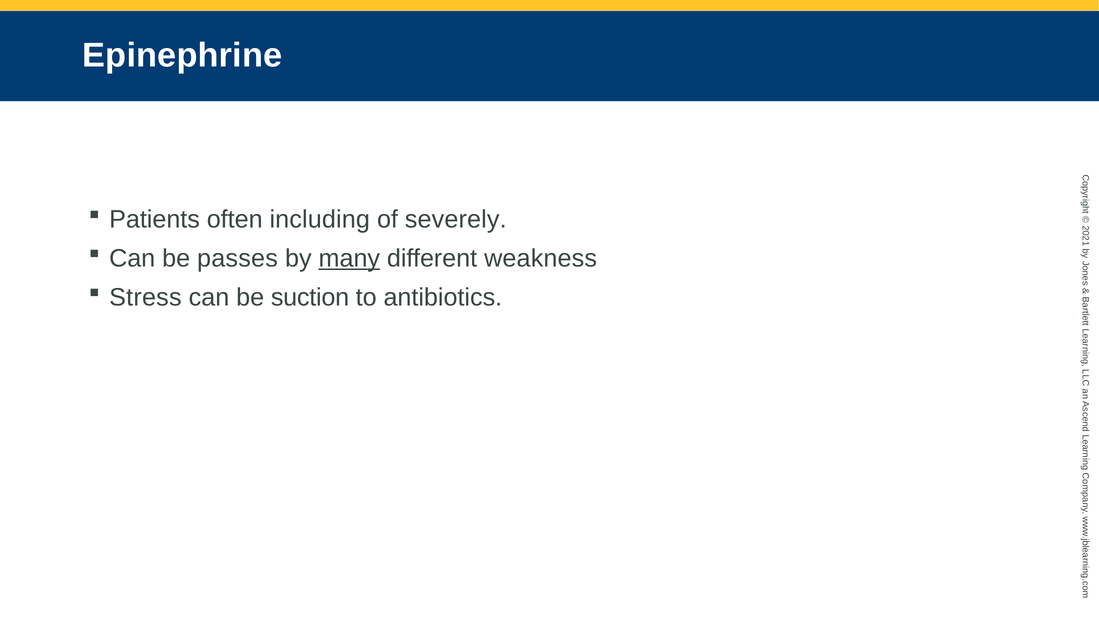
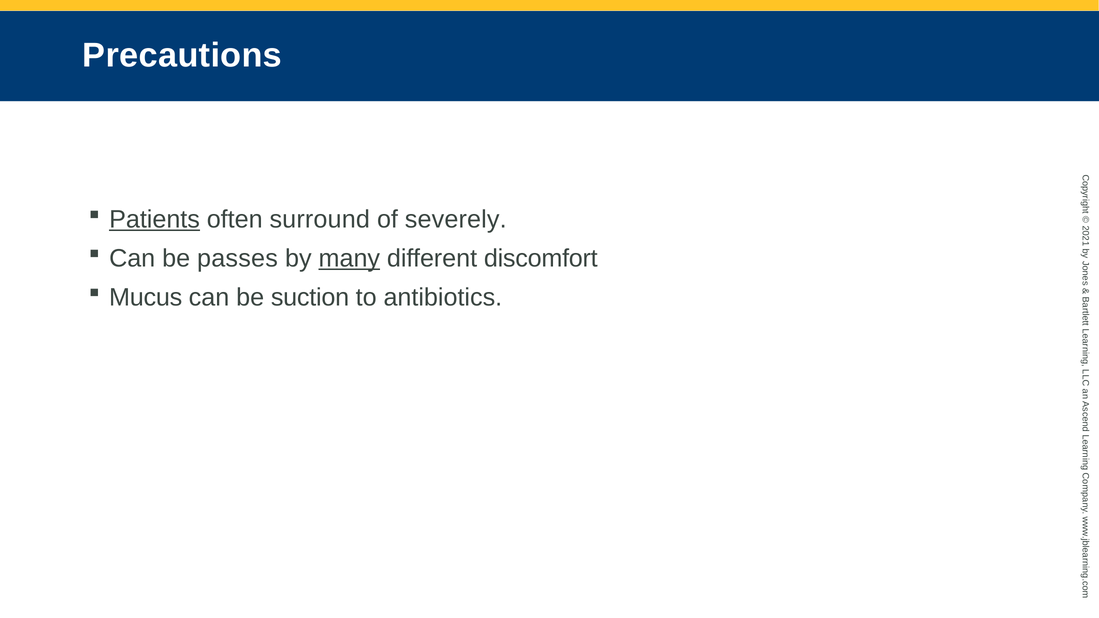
Epinephrine: Epinephrine -> Precautions (182, 55)
Patients underline: none -> present (155, 220)
including: including -> surround (320, 220)
weakness: weakness -> discomfort (541, 259)
Stress: Stress -> Mucus (146, 298)
